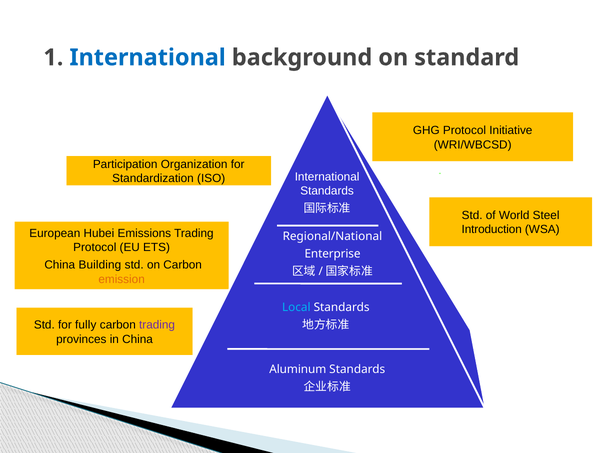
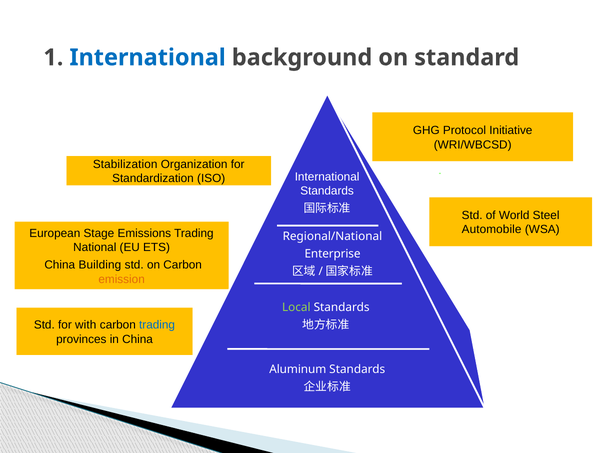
Participation: Participation -> Stabilization (125, 165)
Introduction: Introduction -> Automobile (492, 230)
Hubei: Hubei -> Stage (99, 233)
Protocol: Protocol -> National (95, 247)
Local colour: light blue -> light green (296, 307)
fully: fully -> with (86, 325)
trading colour: purple -> blue (157, 325)
